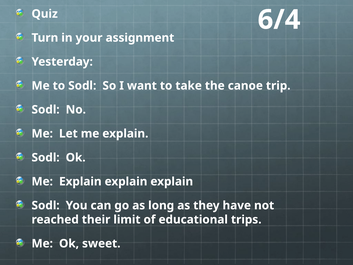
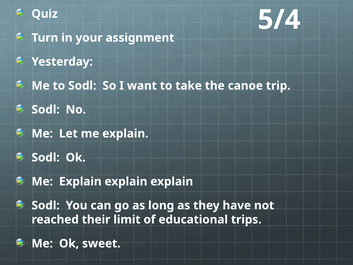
6/4: 6/4 -> 5/4 (279, 20)
